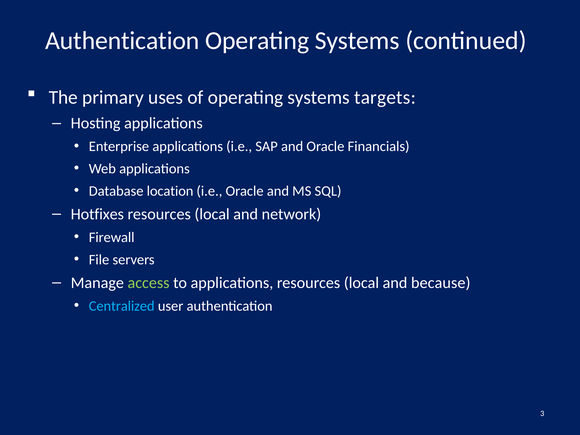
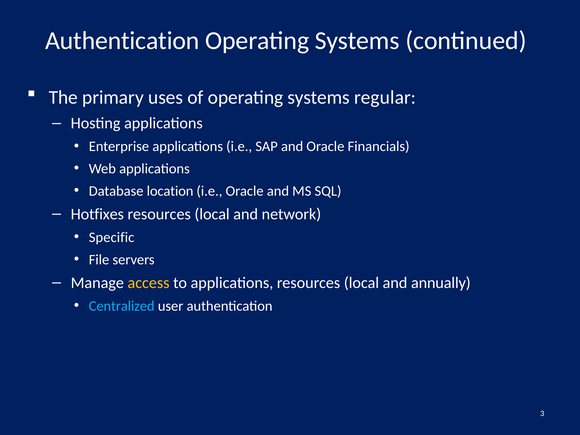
targets: targets -> regular (385, 97)
Firewall: Firewall -> Specific (112, 237)
access colour: light green -> yellow (149, 283)
because: because -> annually (441, 283)
